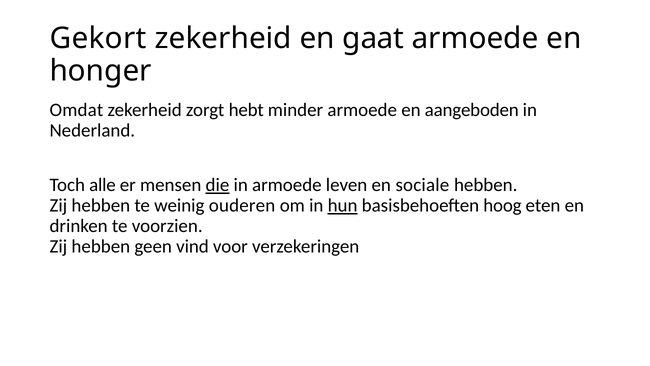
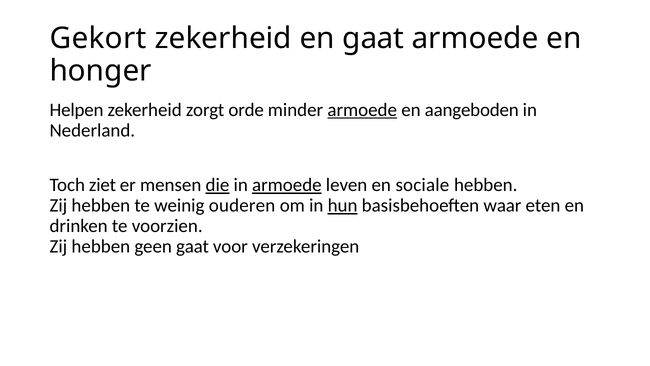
Omdat: Omdat -> Helpen (77, 110)
hebt: hebt -> orde (246, 110)
armoede underline: none -> present (362, 110)
alle: alle -> ziet (102, 185)
armoede underline: none -> present (287, 185)
hoog: hoog -> waar (502, 205)
geen vind: vind -> gaat (193, 246)
